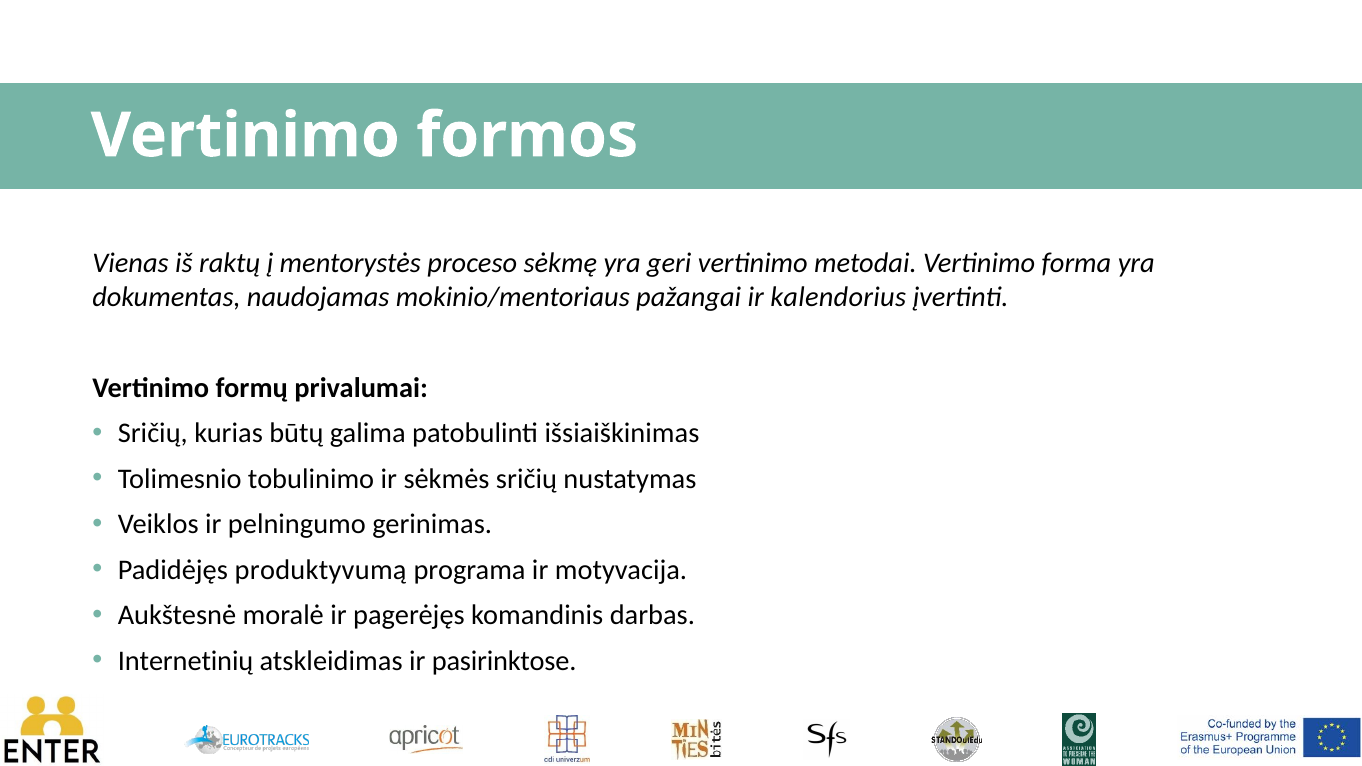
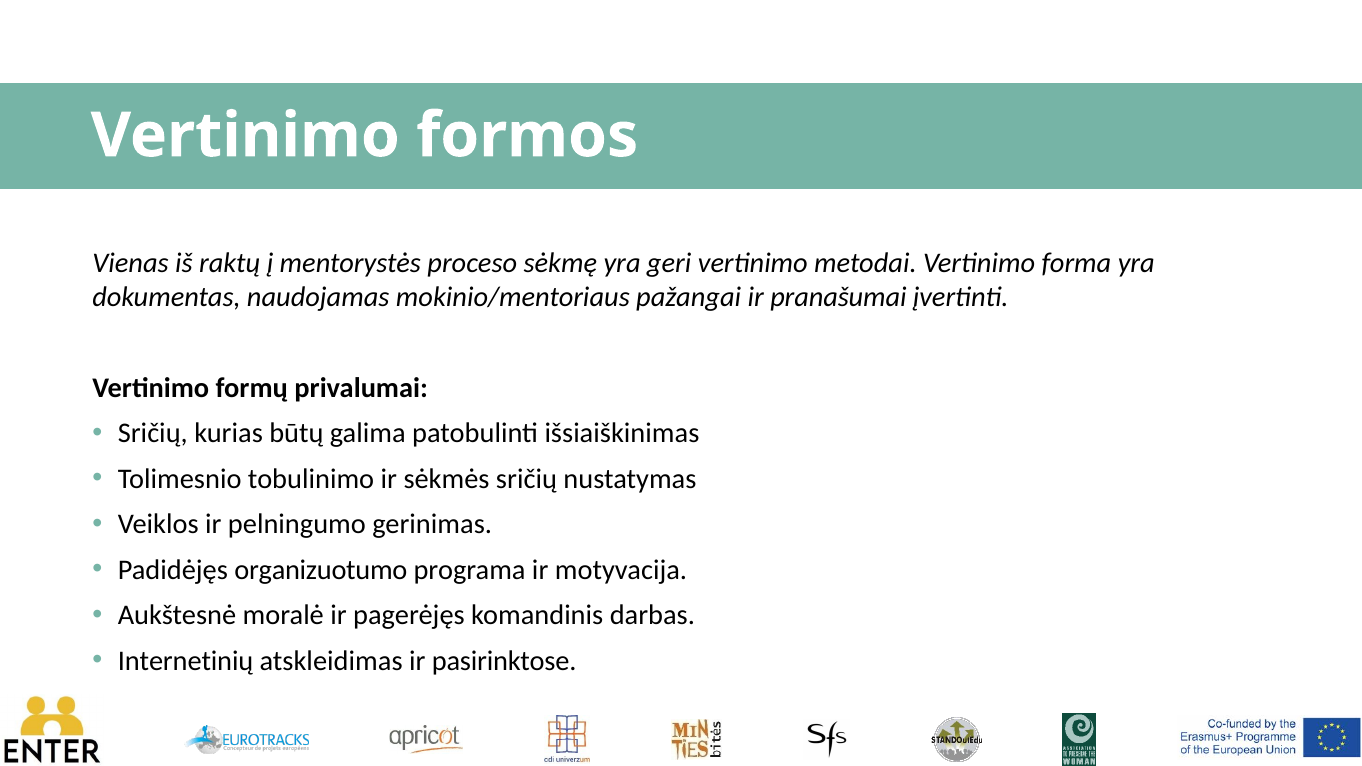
kalendorius: kalendorius -> pranašumai (838, 297)
produktyvumą: produktyvumą -> organizuotumo (321, 570)
